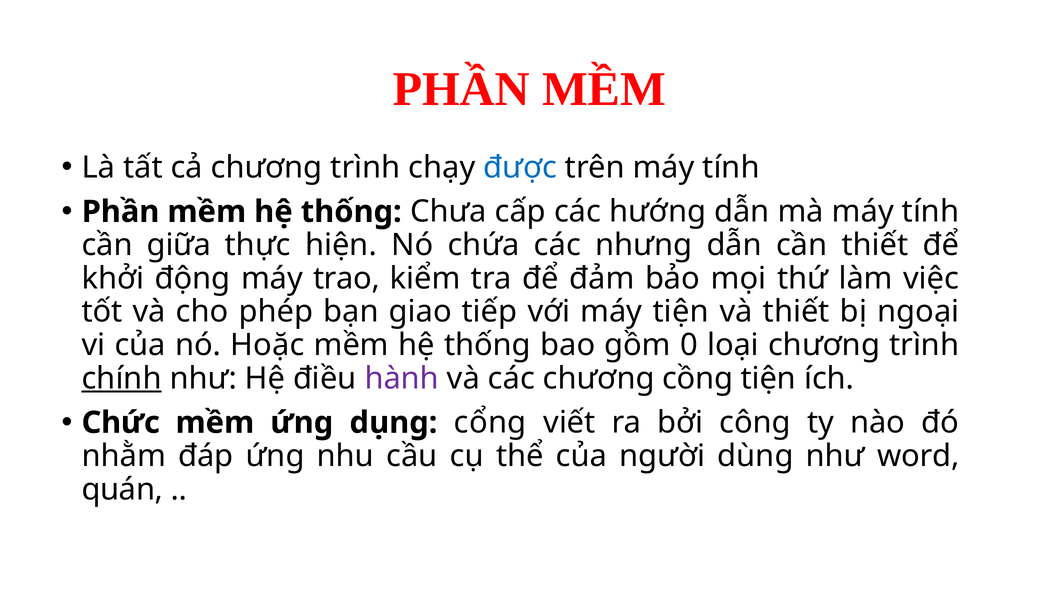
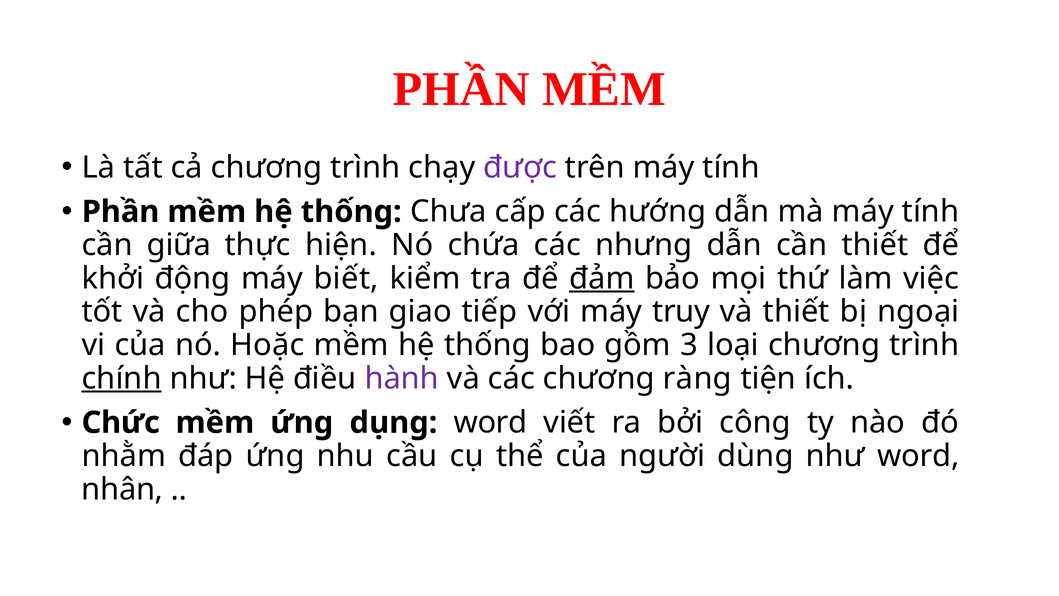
được colour: blue -> purple (520, 167)
trao: trao -> biết (346, 278)
đảm underline: none -> present (602, 278)
máy tiện: tiện -> truy (681, 312)
0: 0 -> 3 (689, 345)
cồng: cồng -> ràng (697, 378)
cổng: cổng -> word (490, 422)
quán: quán -> nhân (122, 489)
